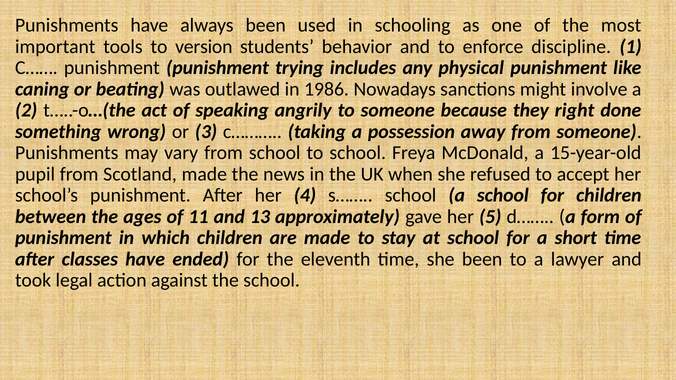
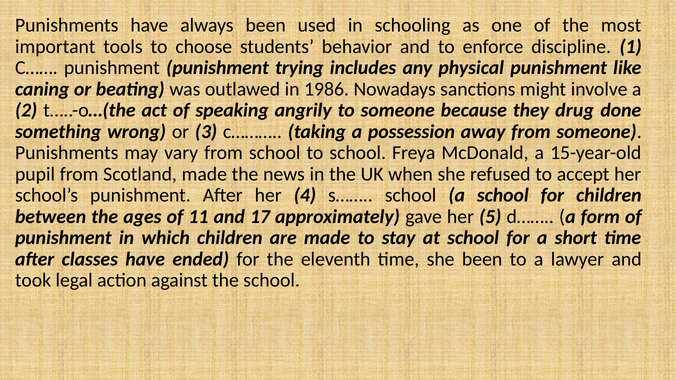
version: version -> choose (204, 47)
right: right -> drug (575, 110)
13: 13 -> 17 (260, 217)
